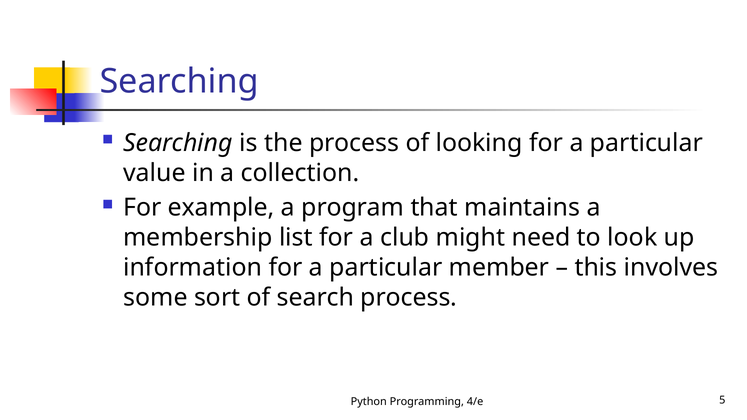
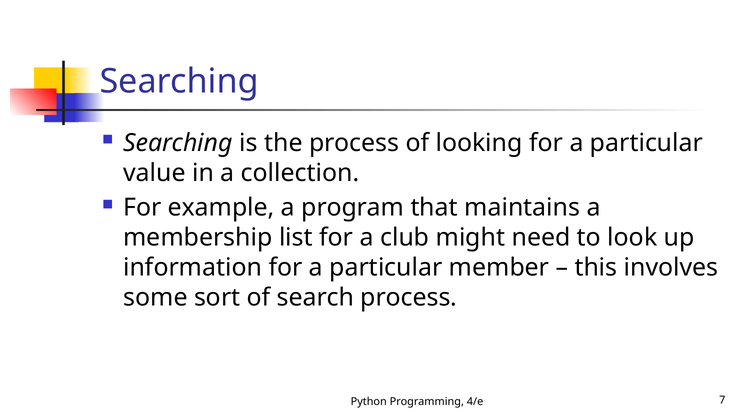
5: 5 -> 7 (722, 400)
